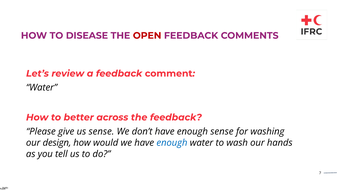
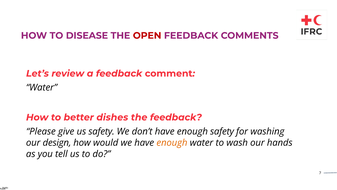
across: across -> dishes (112, 117)
us sense: sense -> safety (101, 131)
enough sense: sense -> safety (222, 131)
enough colour: blue -> orange (172, 142)
